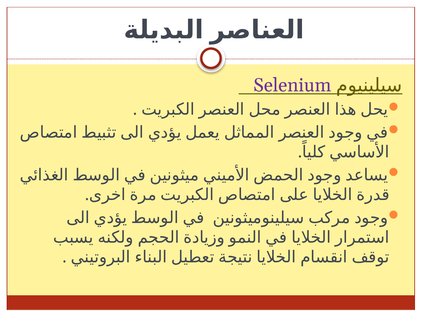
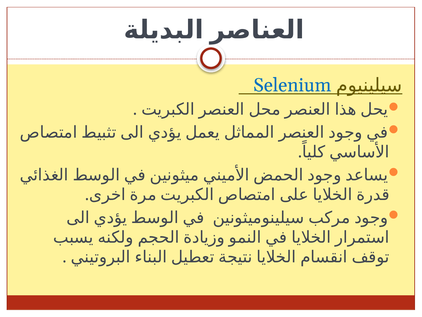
Selenium colour: purple -> blue (292, 85)
